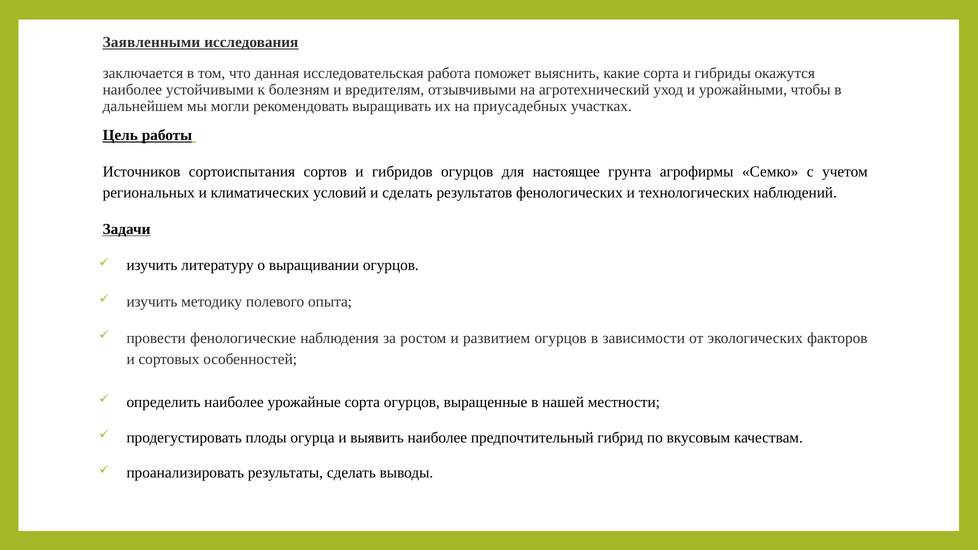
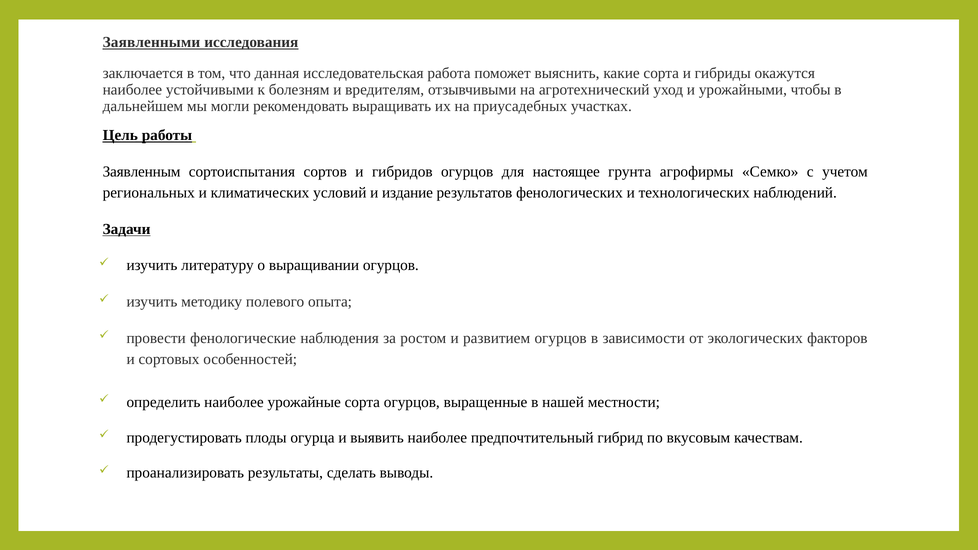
Источников: Источников -> Заявленным (142, 172)
и сделать: сделать -> издание (408, 193)
